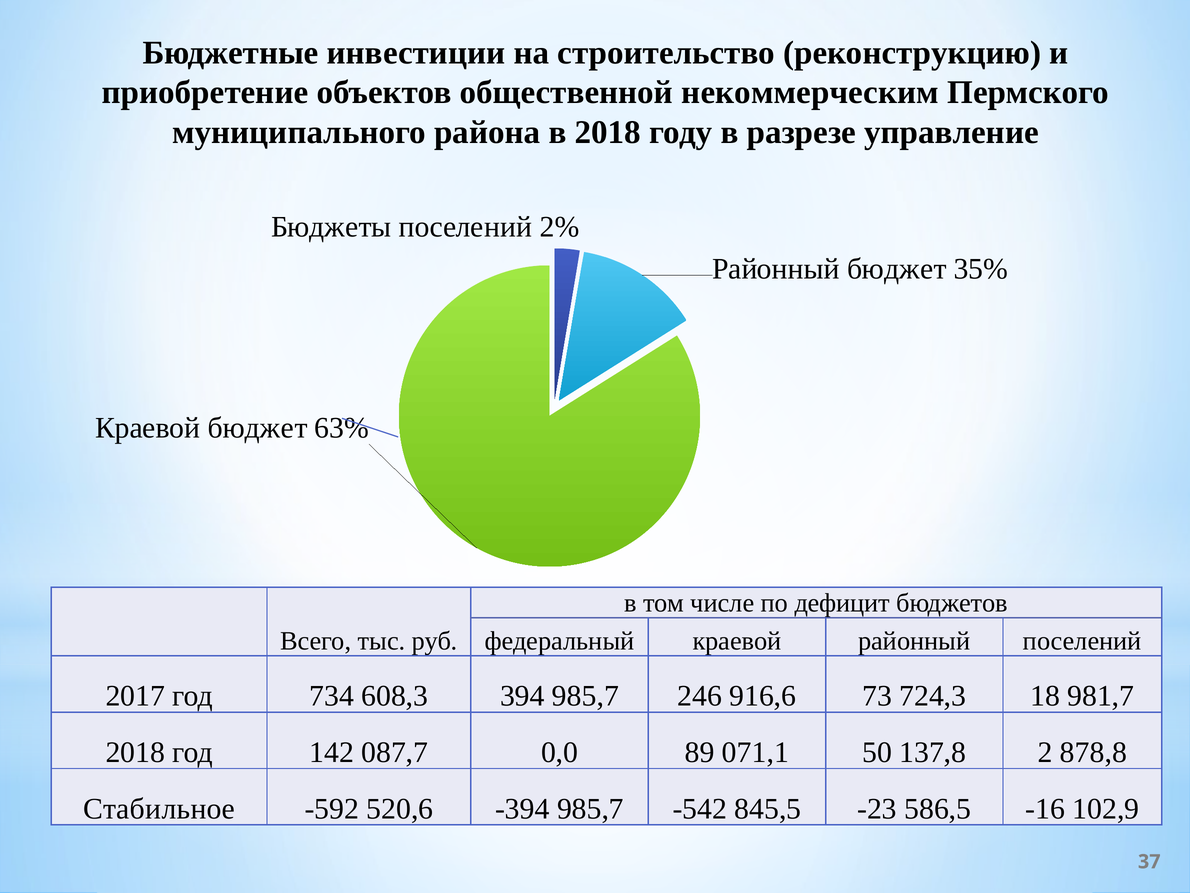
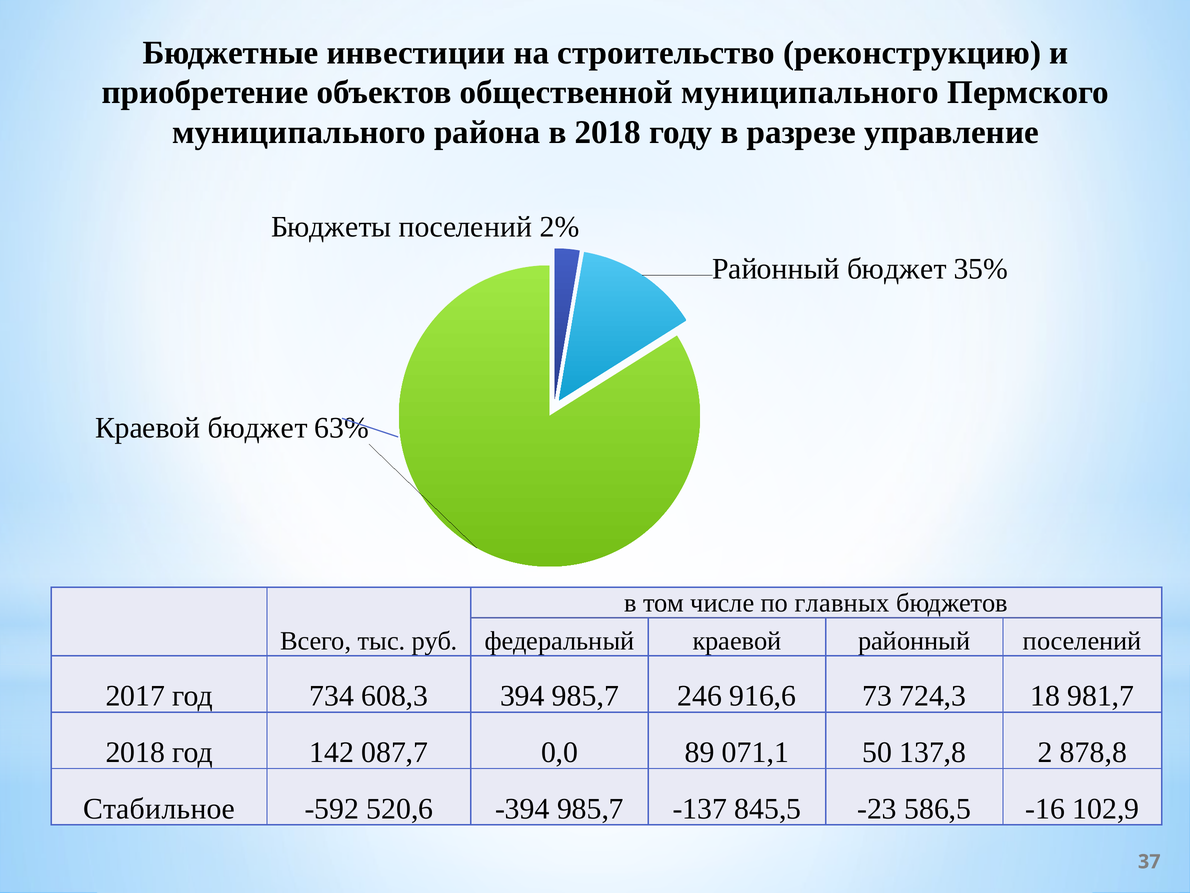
общественной некоммерческим: некоммерческим -> муниципального (810, 92)
дефицит: дефицит -> главных (842, 603)
-542: -542 -> -137 (700, 808)
